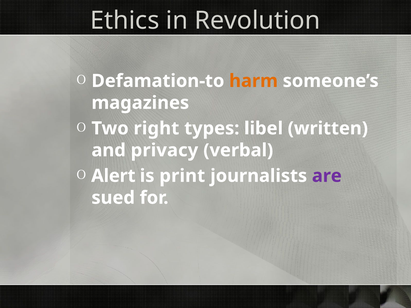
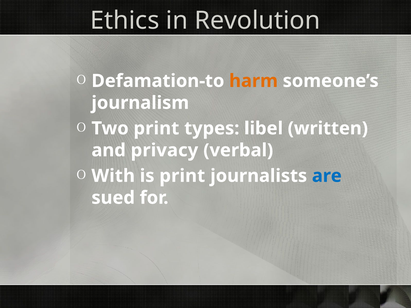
magazines: magazines -> journalism (140, 103)
Two right: right -> print (156, 128)
Alert: Alert -> With (113, 176)
are colour: purple -> blue (327, 176)
